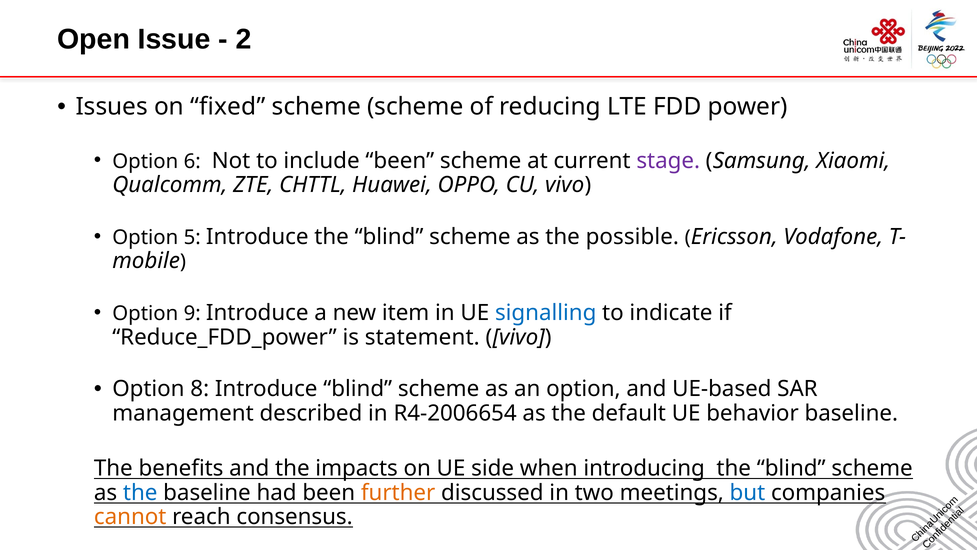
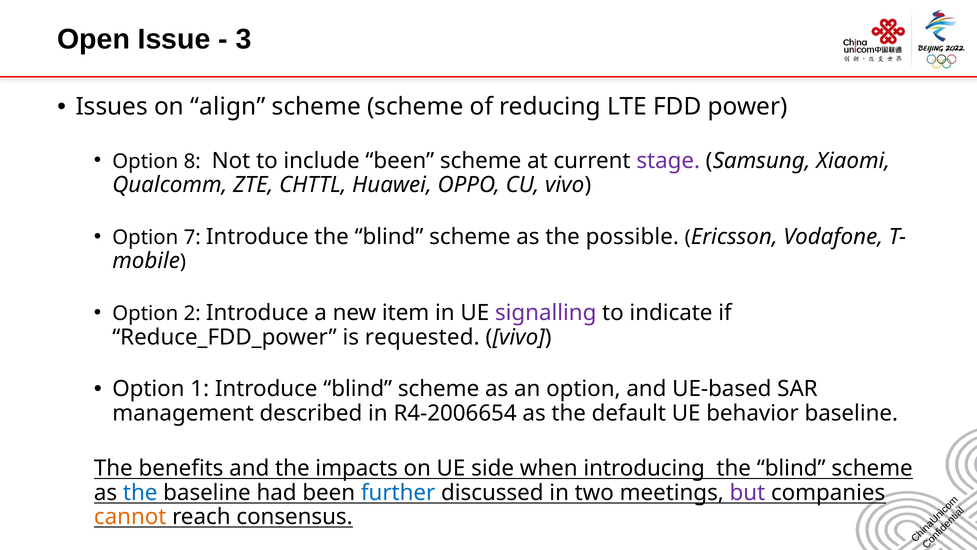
2: 2 -> 3 (244, 40)
fixed: fixed -> align (228, 107)
6: 6 -> 8 (192, 161)
5: 5 -> 7 (192, 237)
9: 9 -> 2 (192, 313)
signalling colour: blue -> purple (546, 313)
statement: statement -> requested (422, 337)
8: 8 -> 1 (200, 389)
further colour: orange -> blue (398, 492)
but colour: blue -> purple (747, 492)
